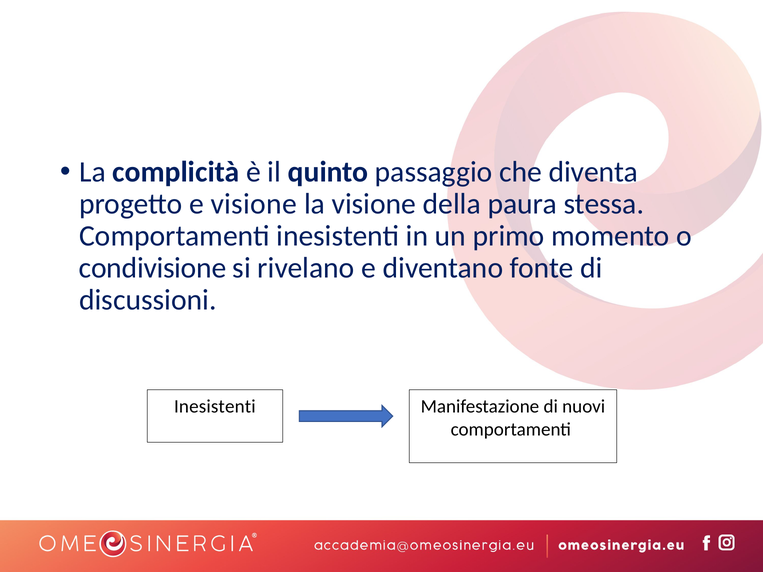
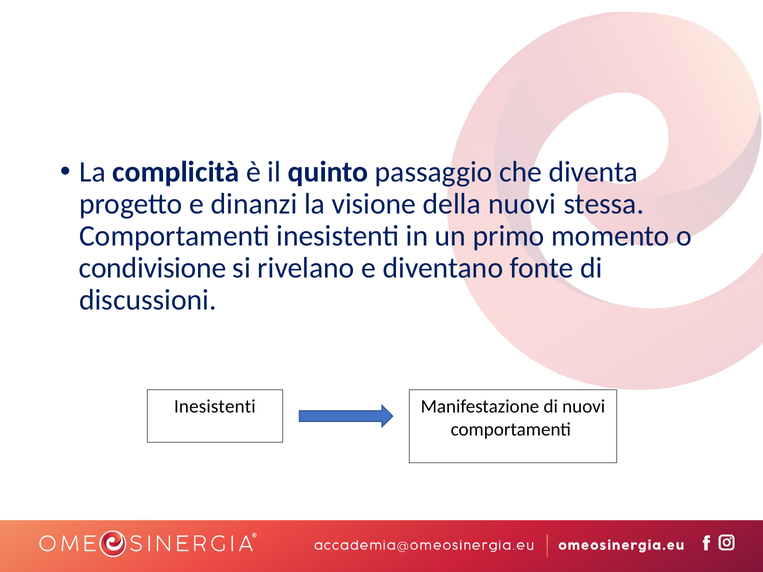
e visione: visione -> dinanzi (254, 204)
della paura: paura -> nuovi (522, 204)
